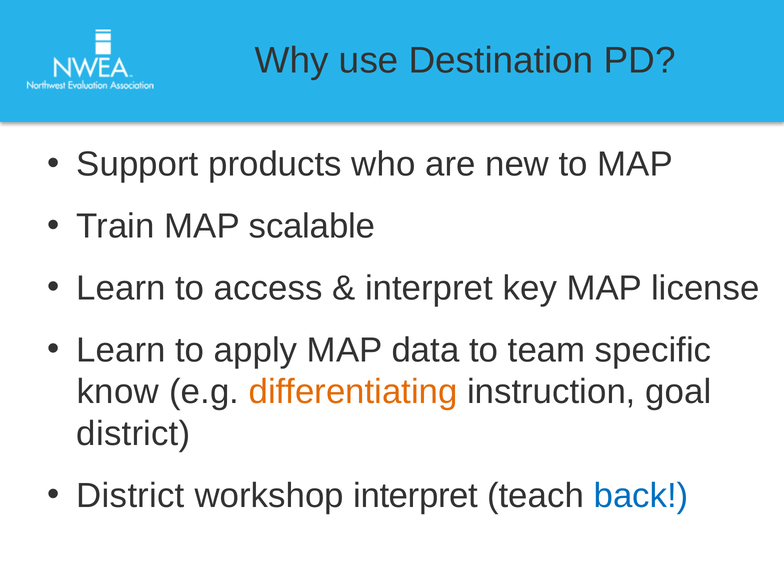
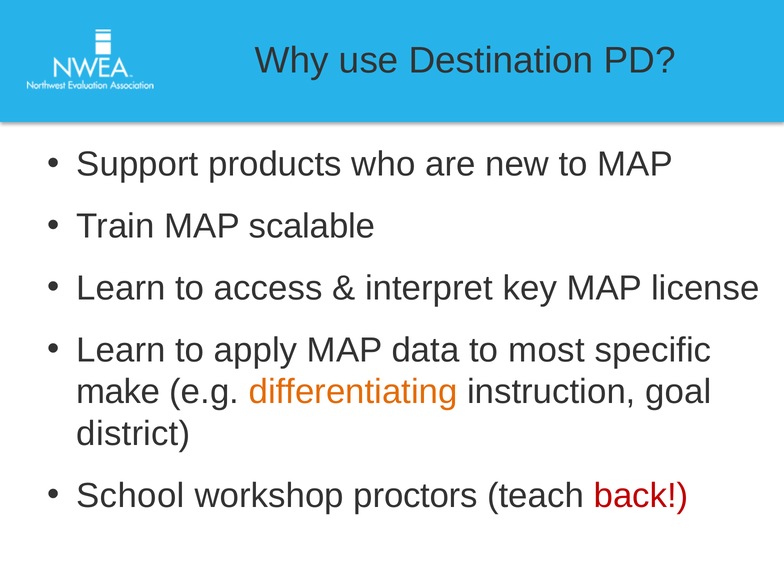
team: team -> most (546, 350)
know: know -> make (118, 392)
District: District -> School (131, 496)
workshop interpret: interpret -> proctors (416, 496)
back colour: blue -> red (641, 496)
